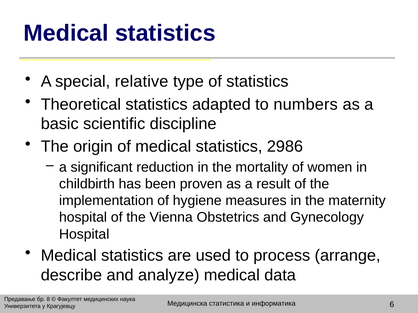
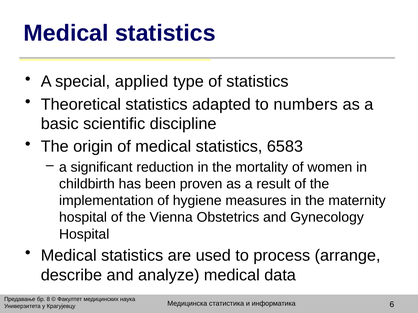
relative: relative -> applied (142, 82)
2986: 2986 -> 6583 (285, 147)
